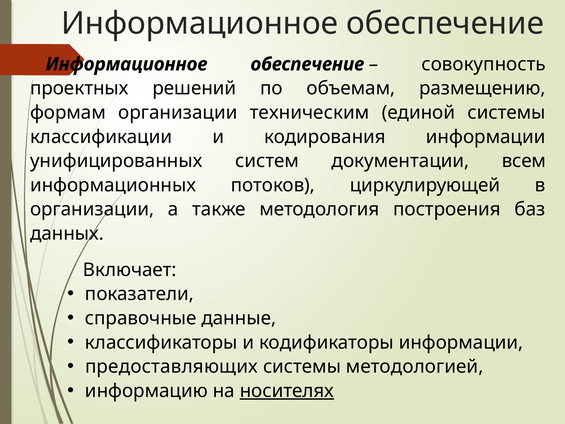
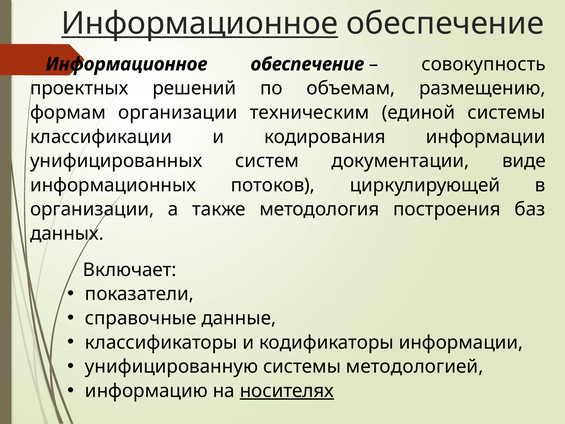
Информационное underline: none -> present (200, 24)
всем: всем -> виде (524, 161)
предоставляющих: предоставляющих -> унифицированную (172, 366)
